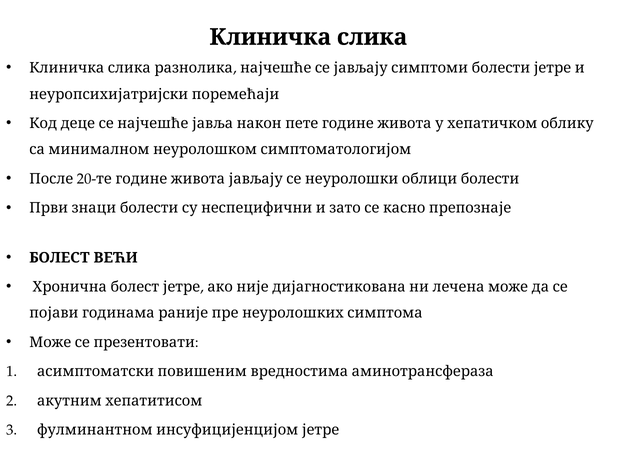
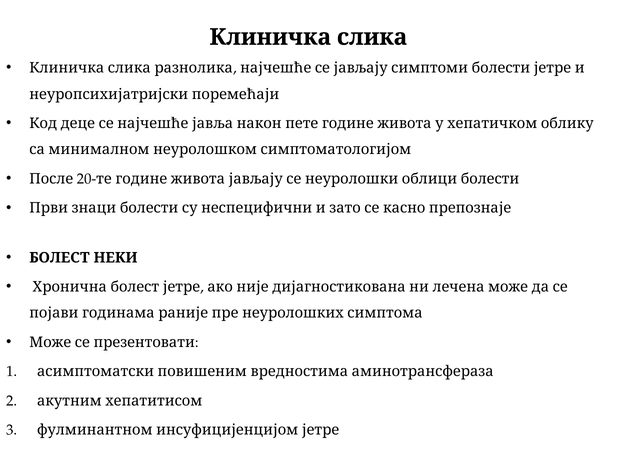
ВЕЋИ: ВЕЋИ -> НЕКИ (116, 258)
